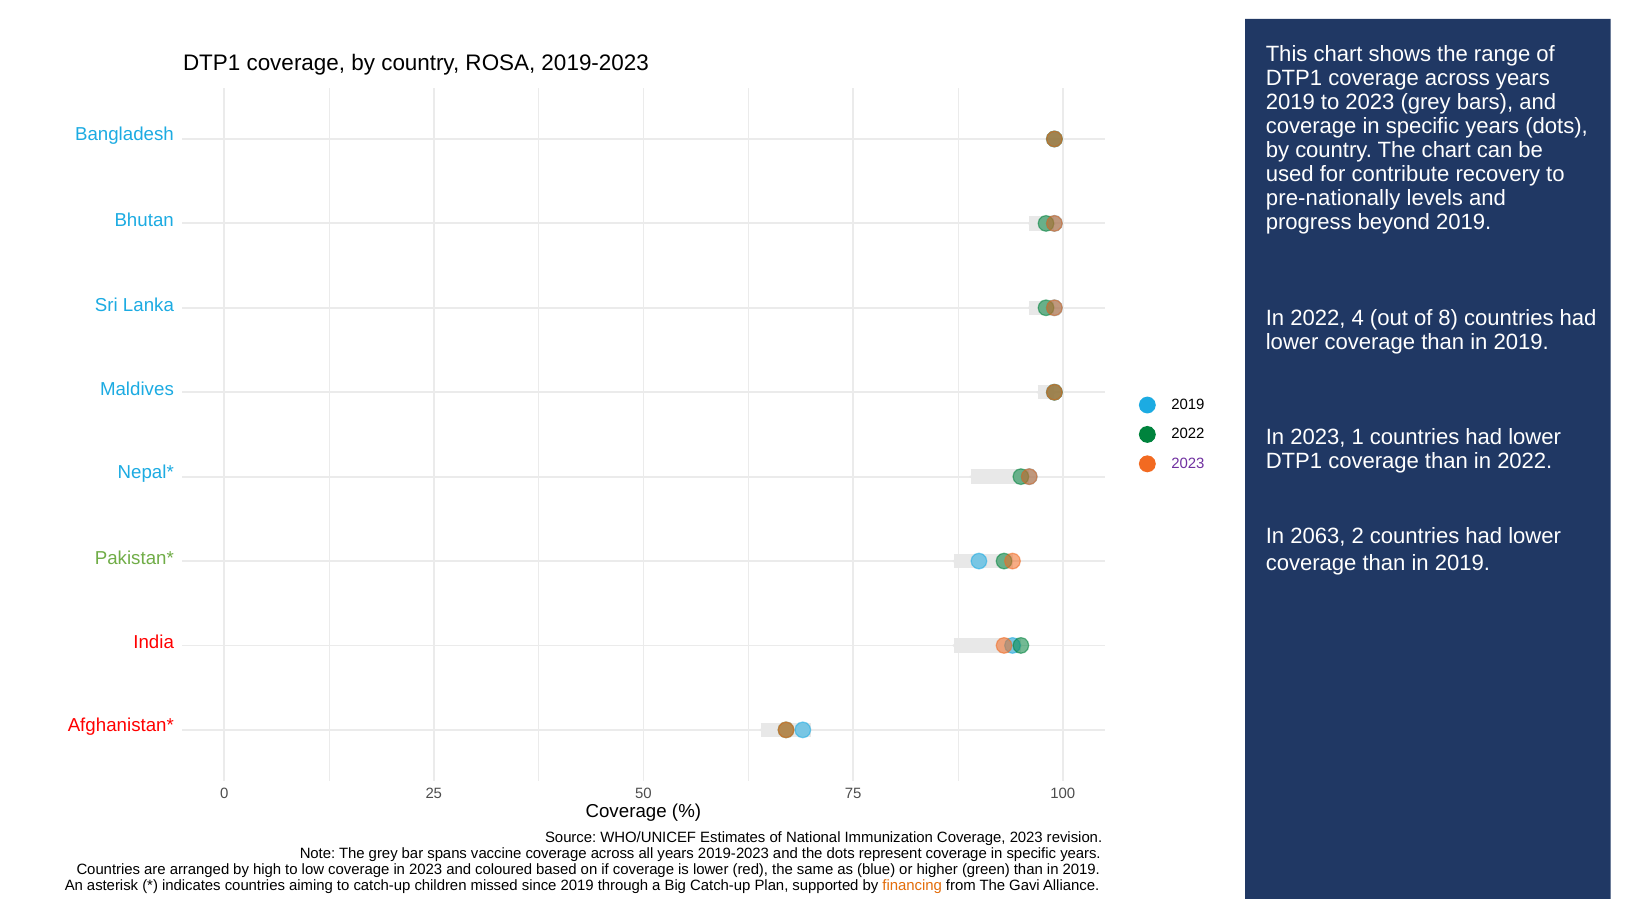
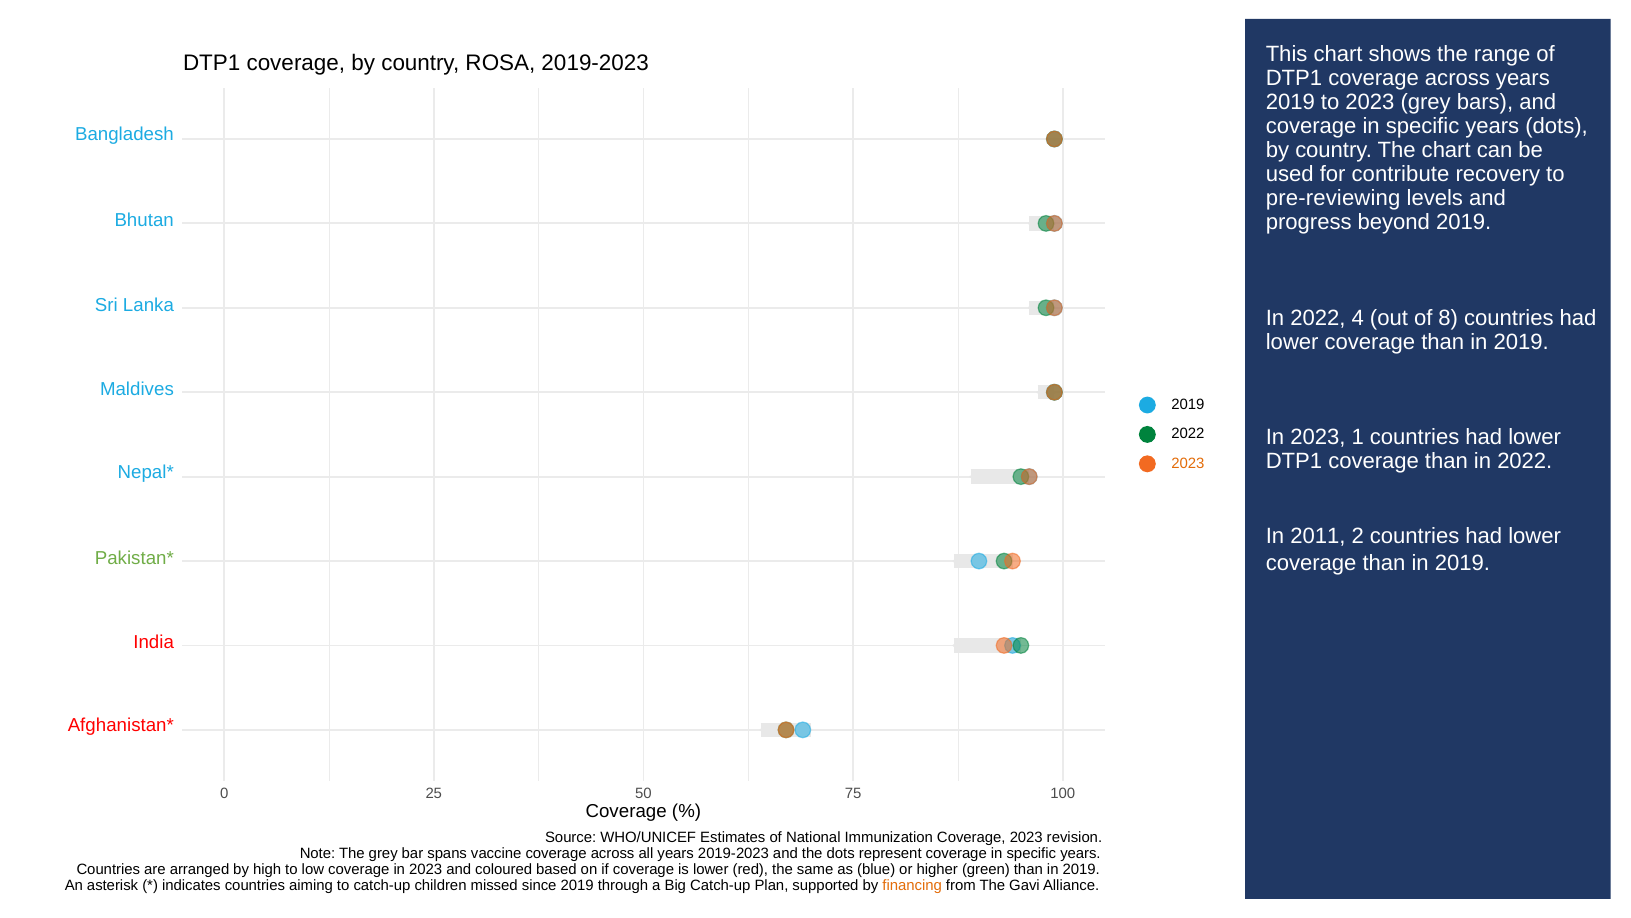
pre-nationally: pre-nationally -> pre-reviewing (1333, 198)
2023 colour: purple -> orange (1188, 463)
2063: 2063 -> 2011 (1318, 536)
